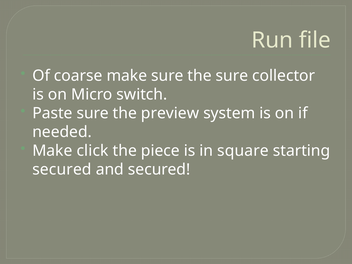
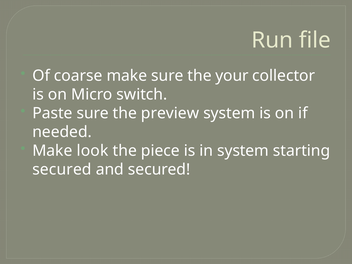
the sure: sure -> your (232, 76)
click: click -> look (93, 151)
in square: square -> system (243, 151)
